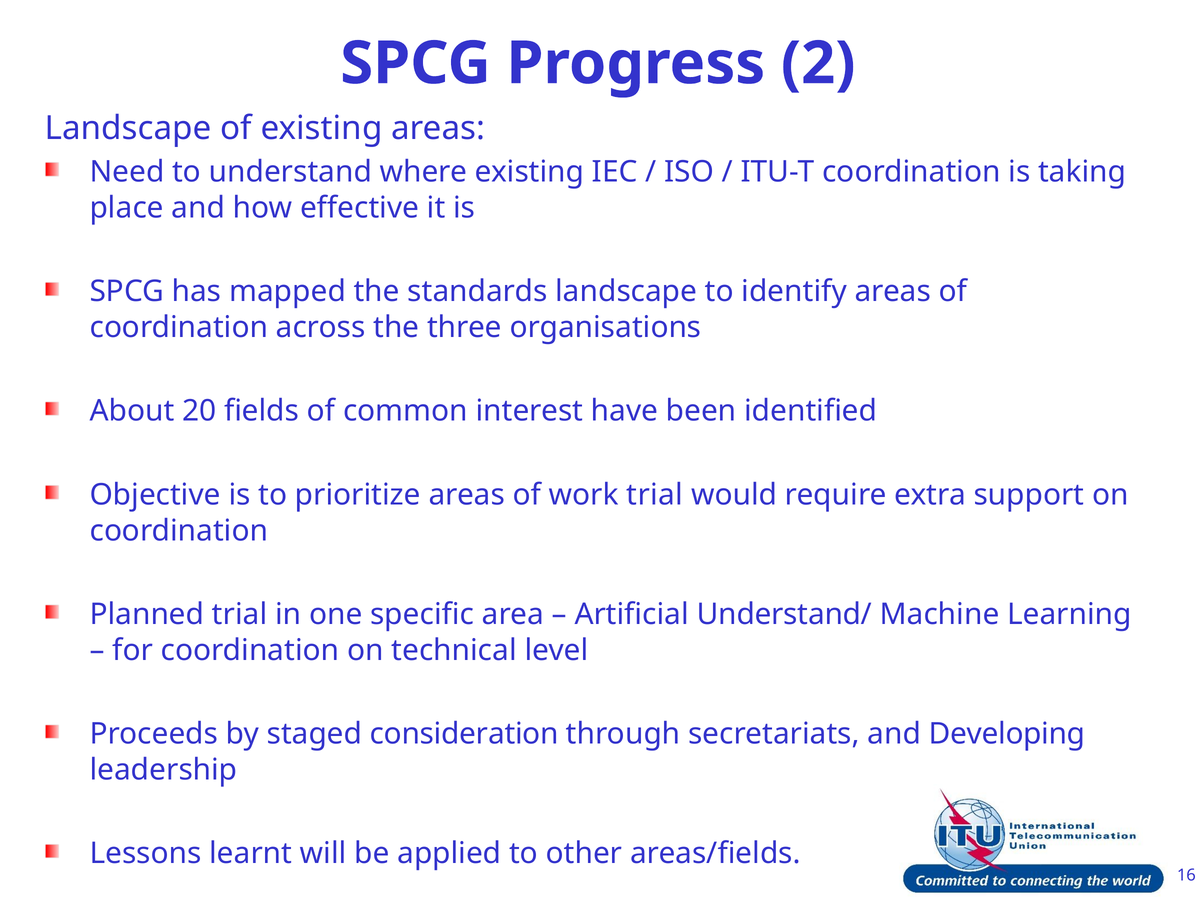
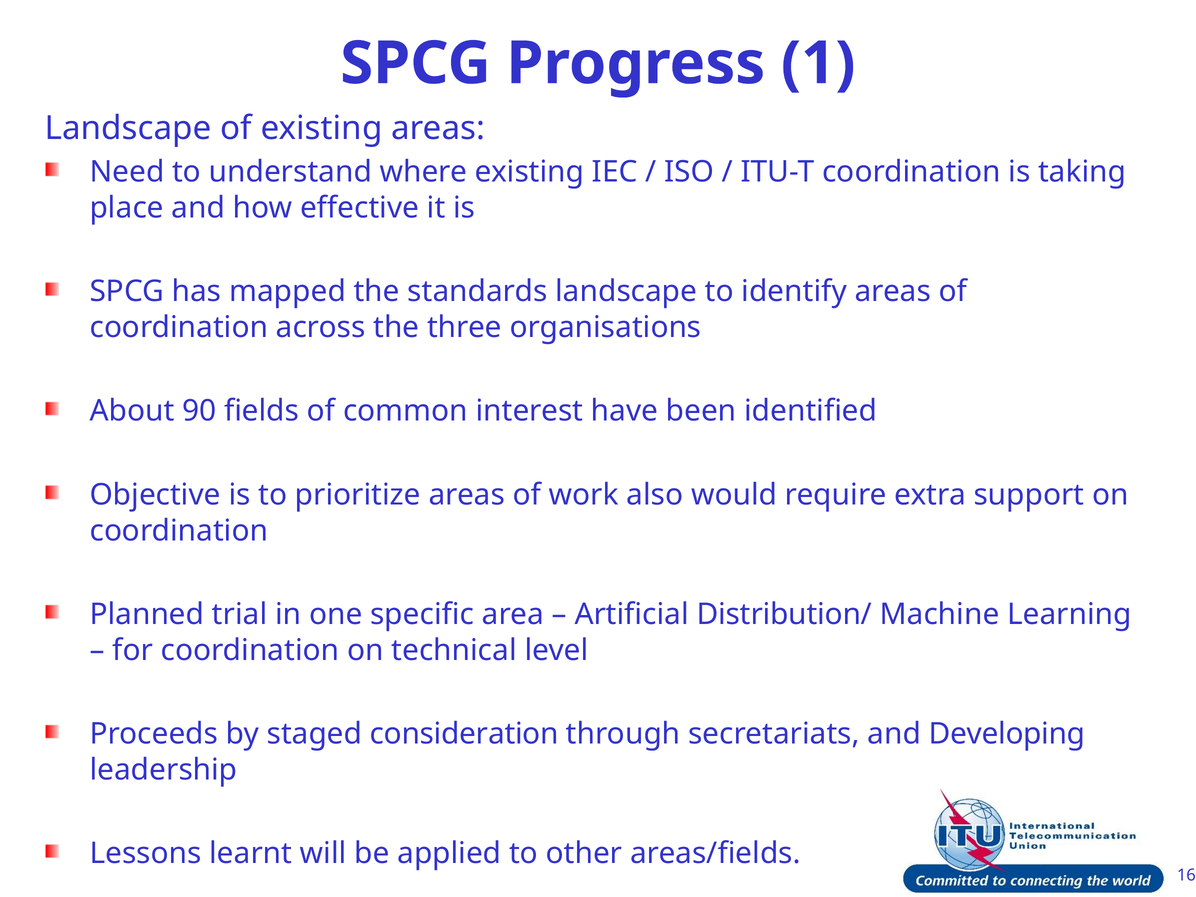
2: 2 -> 1 (818, 64)
20: 20 -> 90 (199, 411)
work trial: trial -> also (655, 495)
Understand/: Understand/ -> Distribution/ (784, 614)
